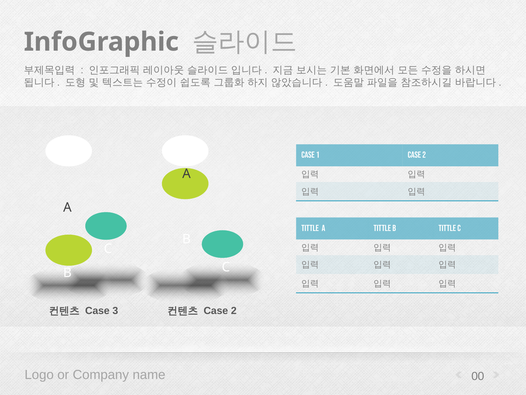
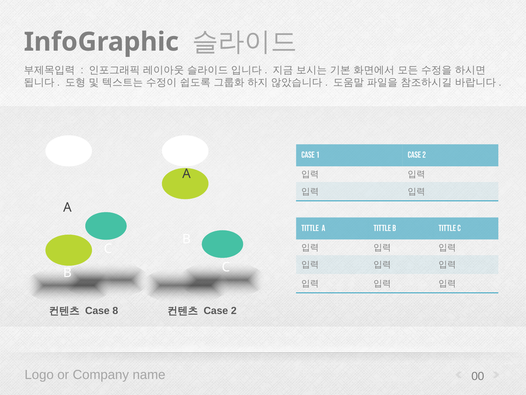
3: 3 -> 8 (115, 310)
